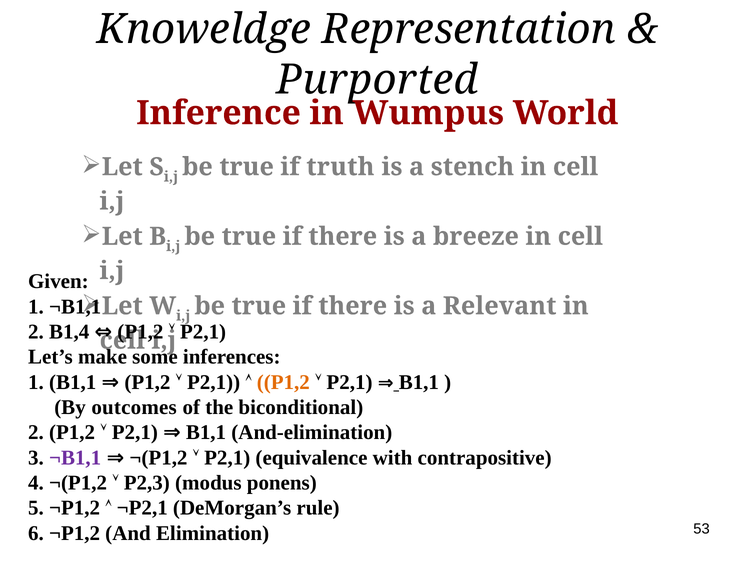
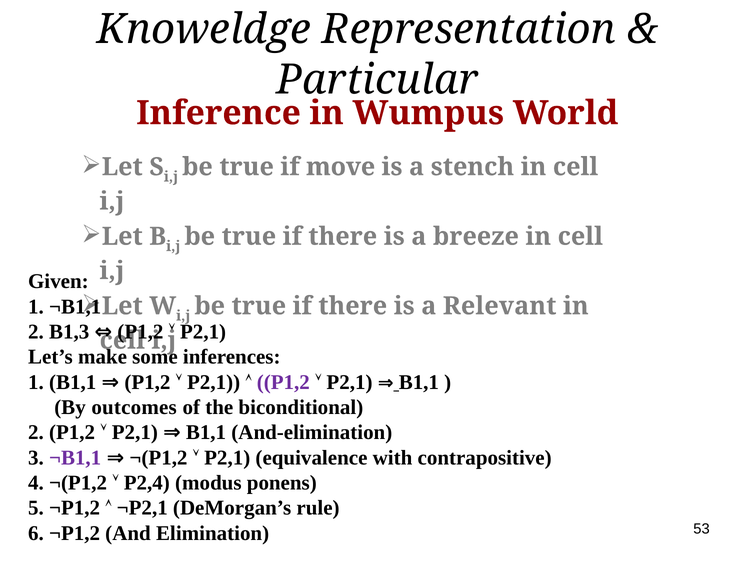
Purported: Purported -> Particular (377, 80)
truth: truth -> move (341, 167)
B1,4: B1,4 -> B1,3 (69, 332)
P1,2 colour: orange -> purple (283, 382)
P2,3: P2,3 -> P2,4 (147, 483)
